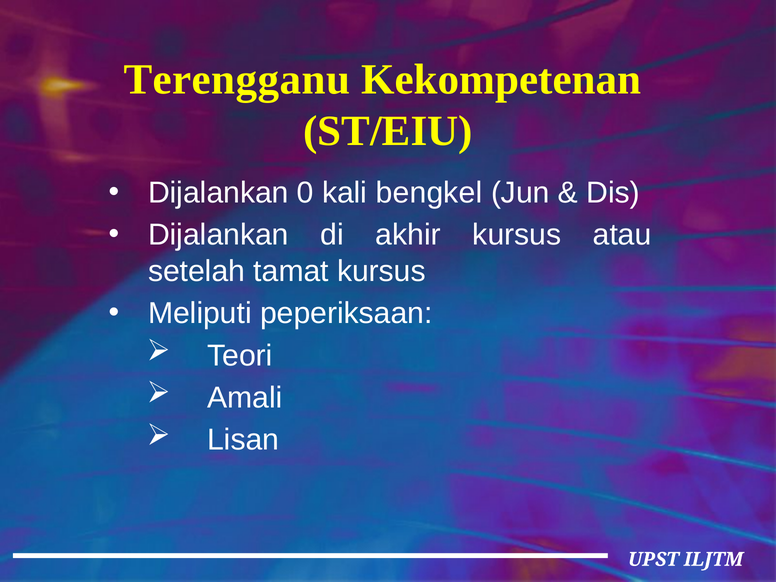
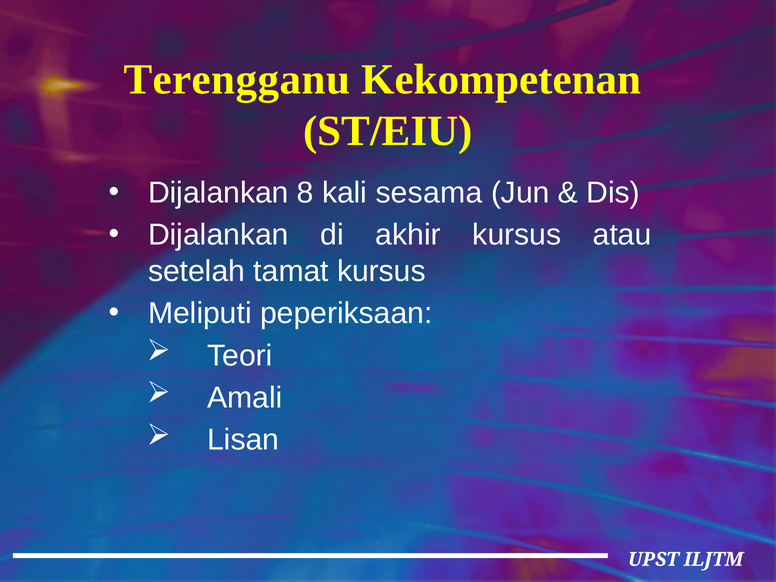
0: 0 -> 8 (305, 193)
bengkel: bengkel -> sesama (429, 193)
